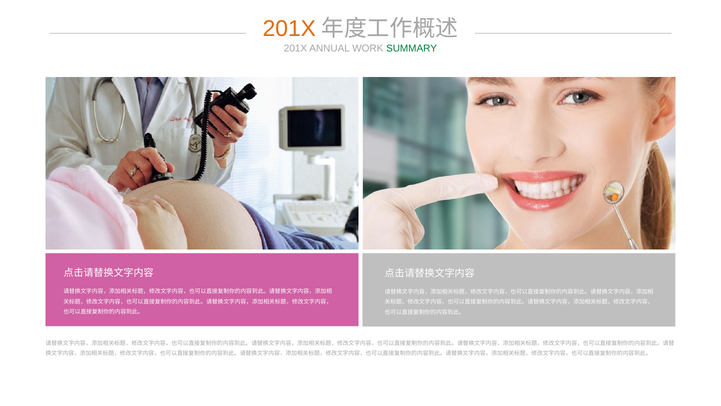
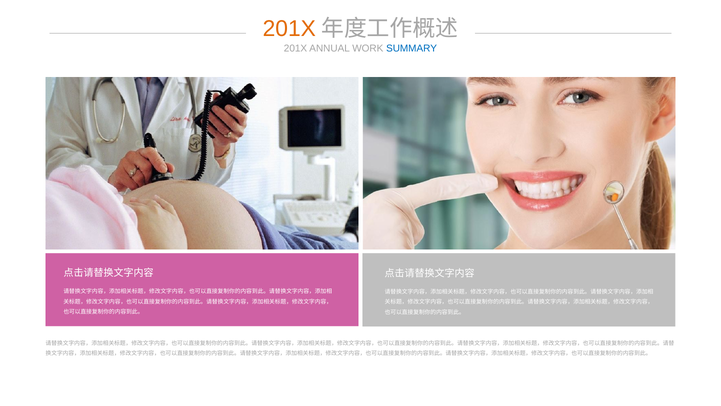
SUMMARY colour: green -> blue (412, 48)
